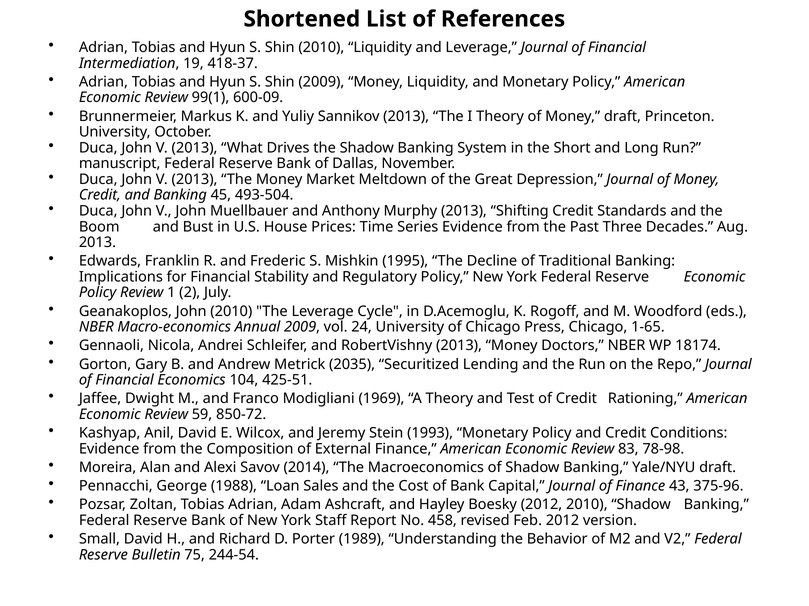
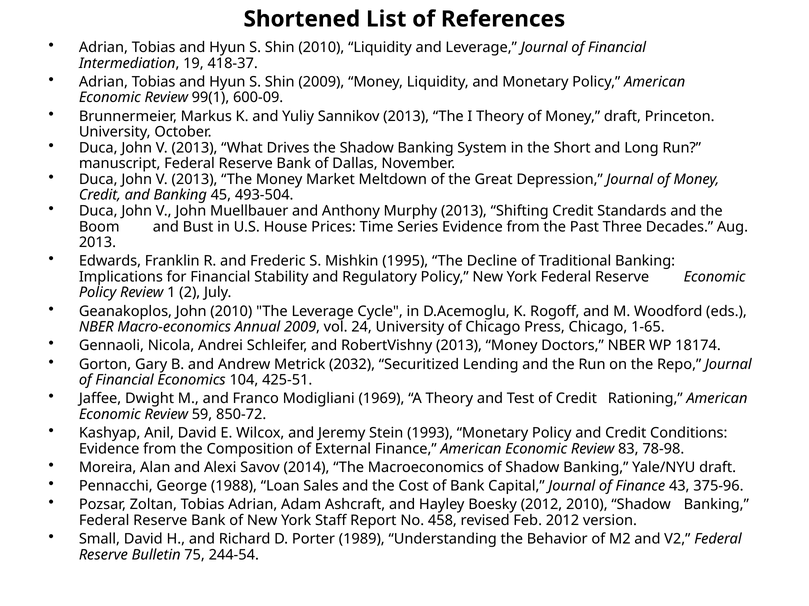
2035: 2035 -> 2032 (352, 365)
